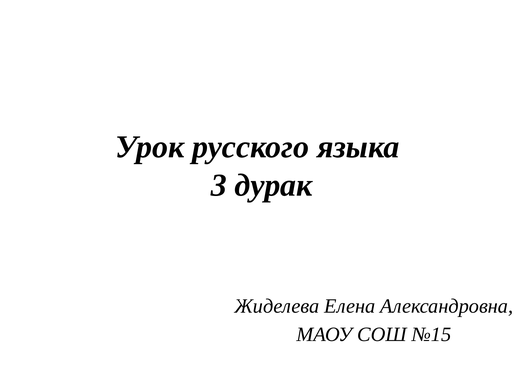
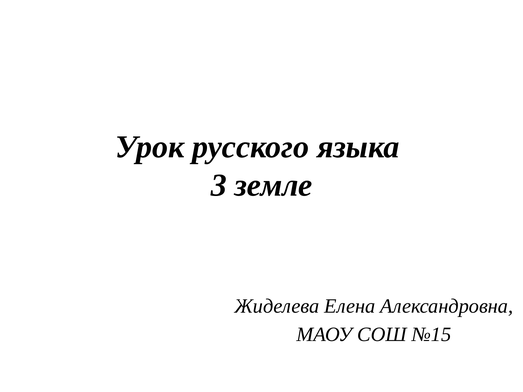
дурак: дурак -> земле (274, 185)
